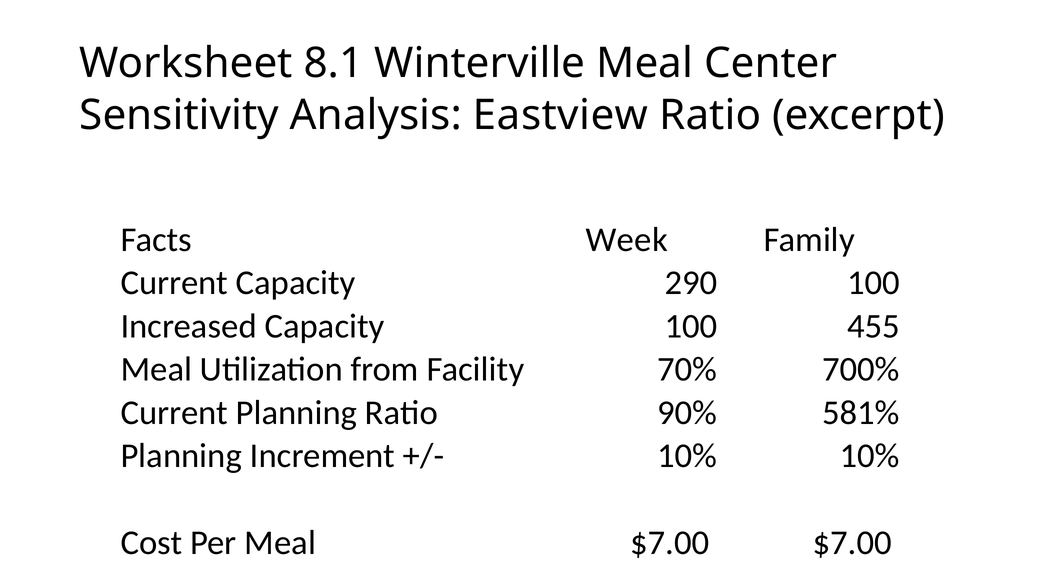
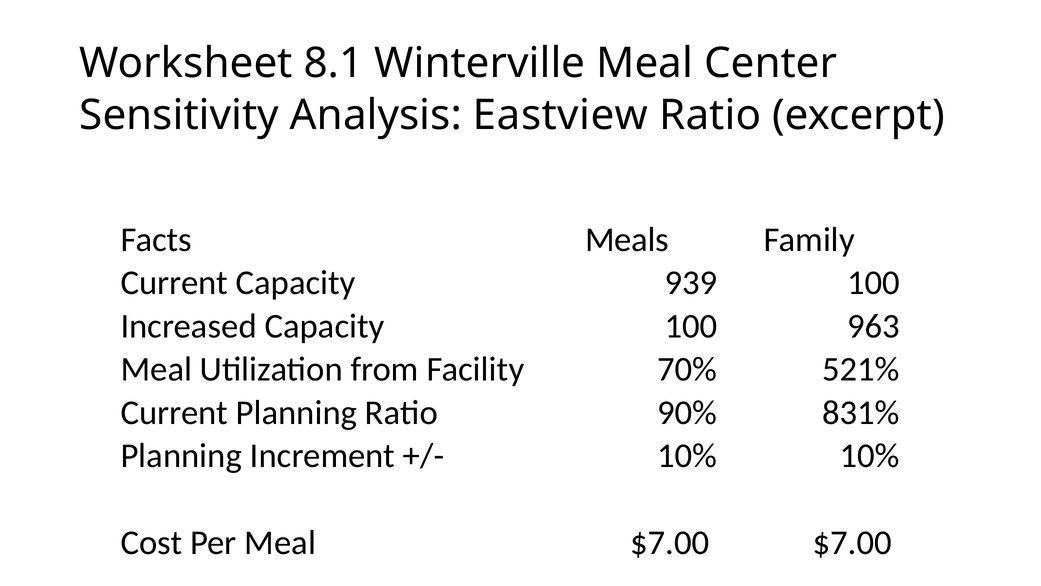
Week: Week -> Meals (627, 239)
290: 290 -> 939 (691, 283)
455: 455 -> 963 (873, 326)
700%: 700% -> 521% (861, 369)
581%: 581% -> 831% (861, 412)
